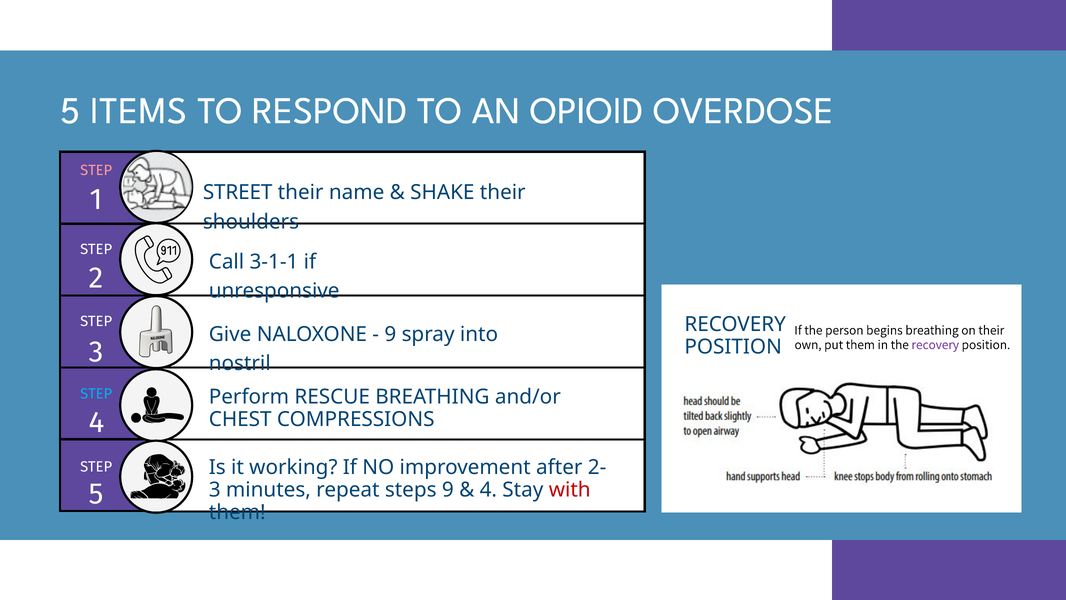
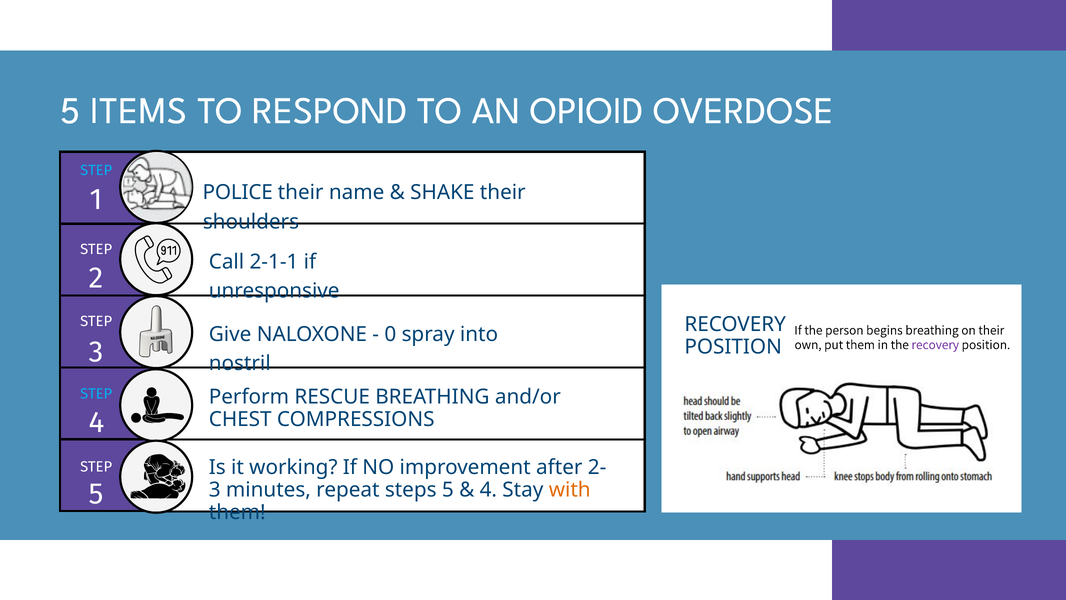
STEP colour: pink -> light blue (96, 170)
STREET: STREET -> POLICE (238, 193)
3-1-1: 3-1-1 -> 2-1-1 (274, 262)
9: 9 -> 0 (390, 334)
steps 9: 9 -> 5 (448, 490)
with colour: red -> orange (570, 490)
